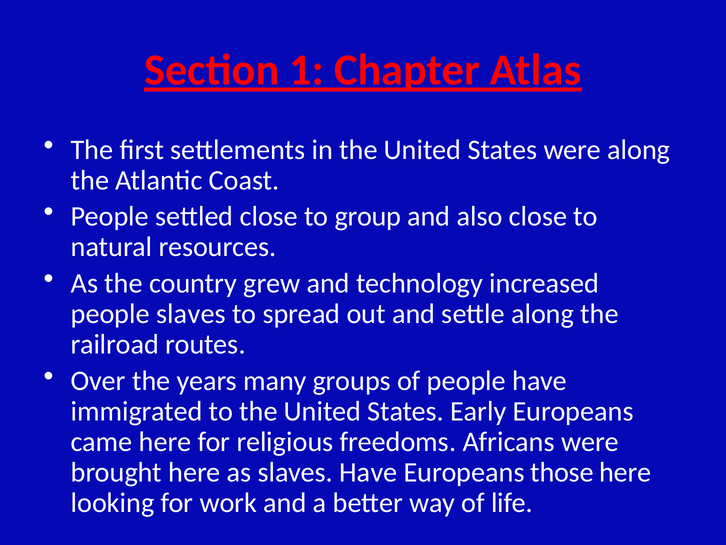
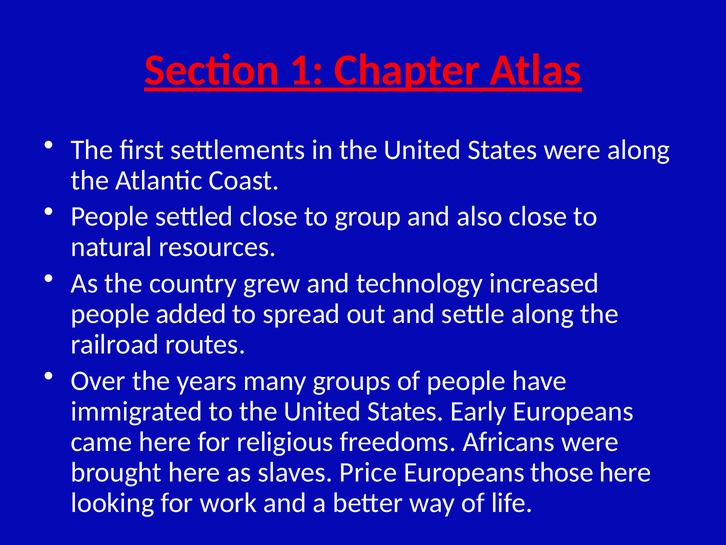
people slaves: slaves -> added (191, 314)
slaves Have: Have -> Price (368, 472)
